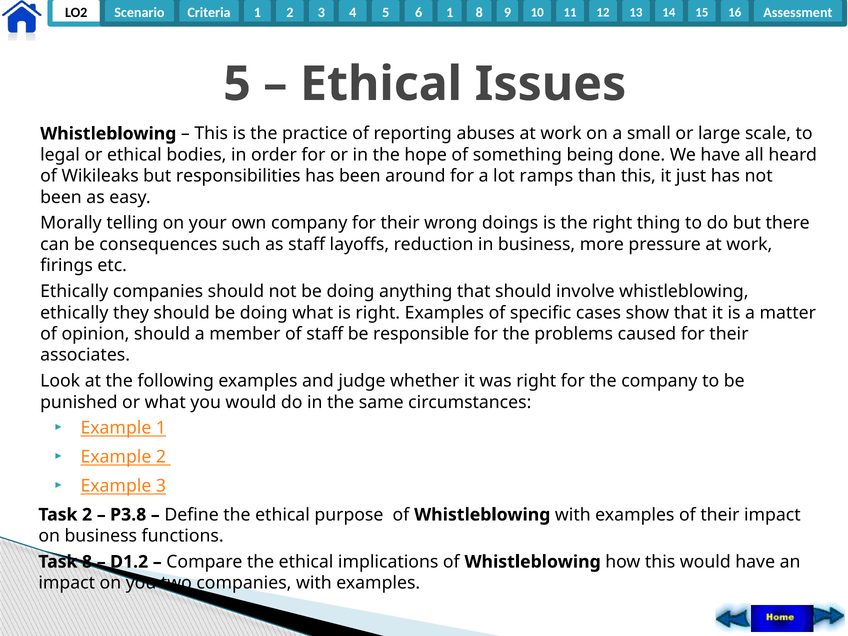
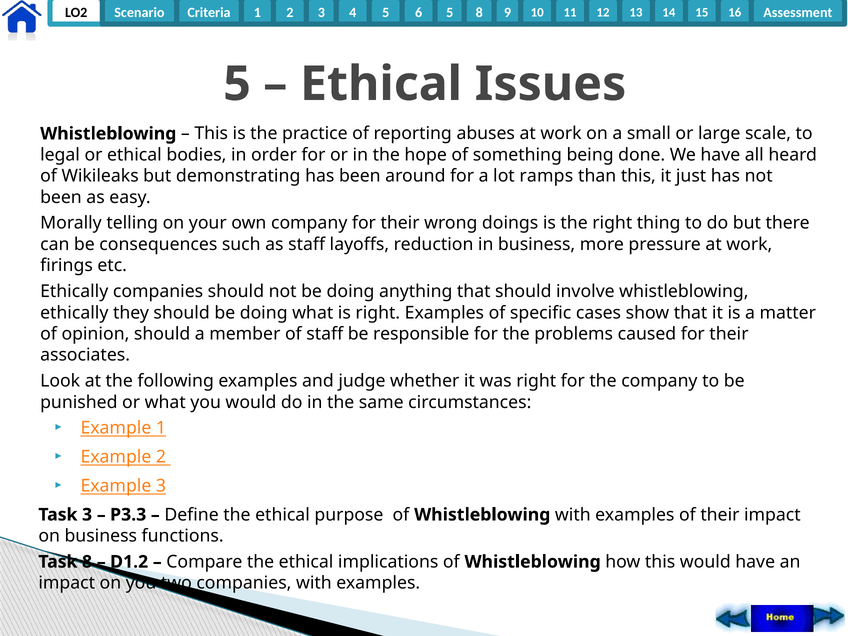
1: 1 -> 5 (450, 12)
responsibilities: responsibilities -> demonstrating (238, 176)
Task 2: 2 -> 3 (87, 515)
P3.8: P3.8 -> P3.3 (128, 515)
